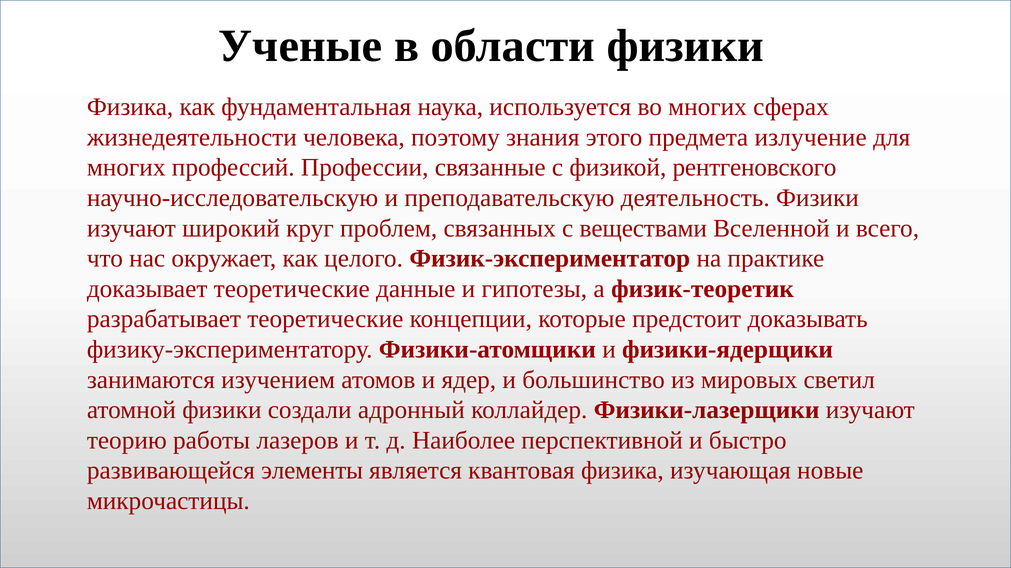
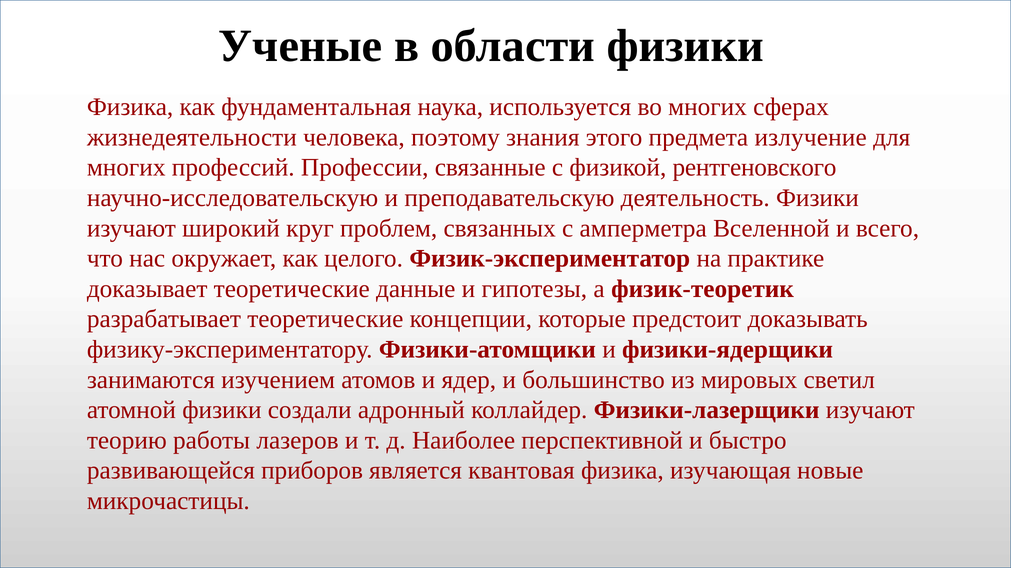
веществами: веществами -> амперметра (643, 229)
элементы: элементы -> приборов (312, 471)
